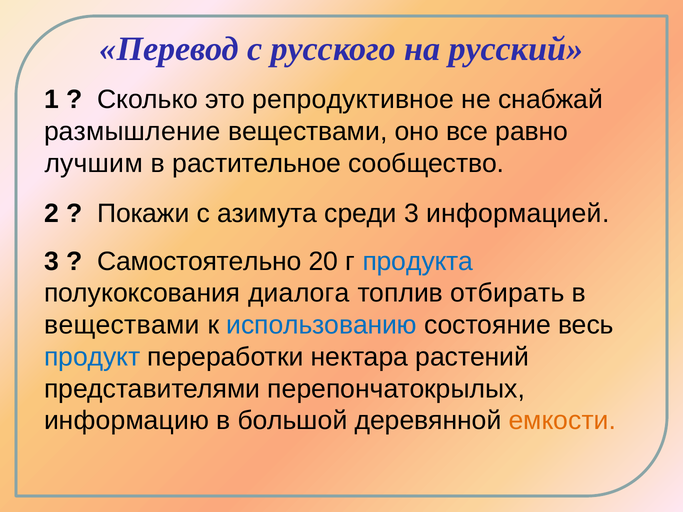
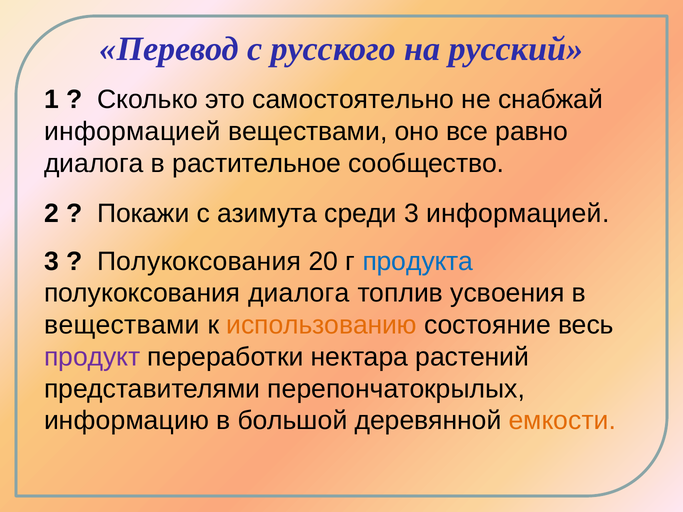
репродуктивное: репродуктивное -> самостоятельно (353, 100)
размышление: размышление -> информацией (132, 132)
лучшим: лучшим -> диалога (94, 164)
Самостоятельно: Самостоятельно -> Полукоксования (199, 261)
отбирать: отбирать -> усвоения (507, 293)
использованию colour: blue -> orange (322, 325)
продукт colour: blue -> purple (92, 357)
